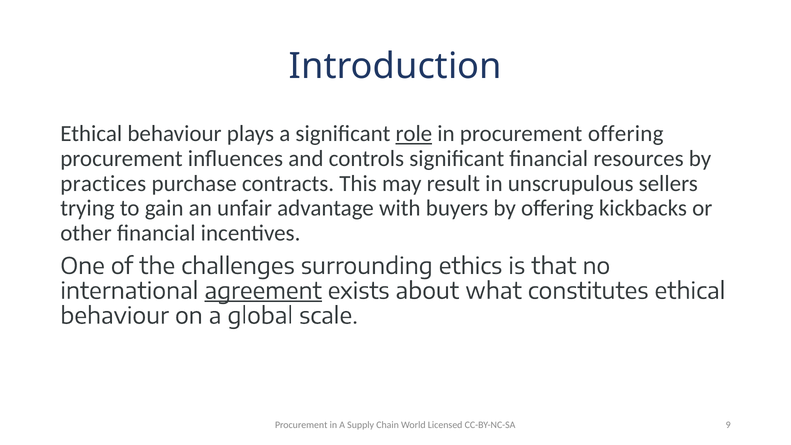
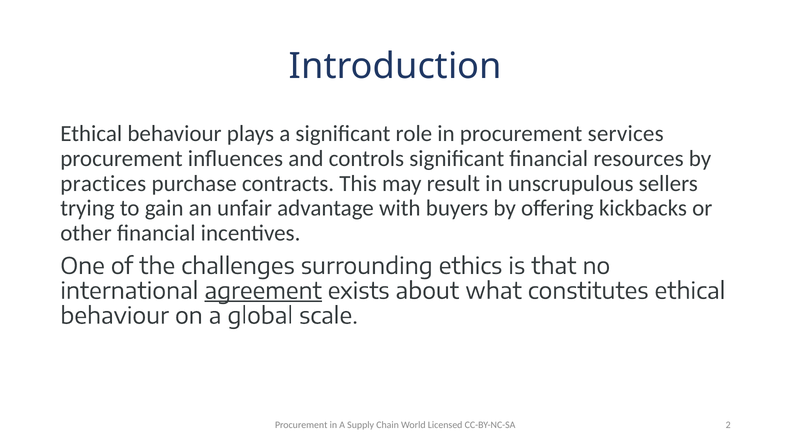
role underline: present -> none (414, 134)
procurement offering: offering -> services (626, 134)
9: 9 -> 2 (728, 425)
